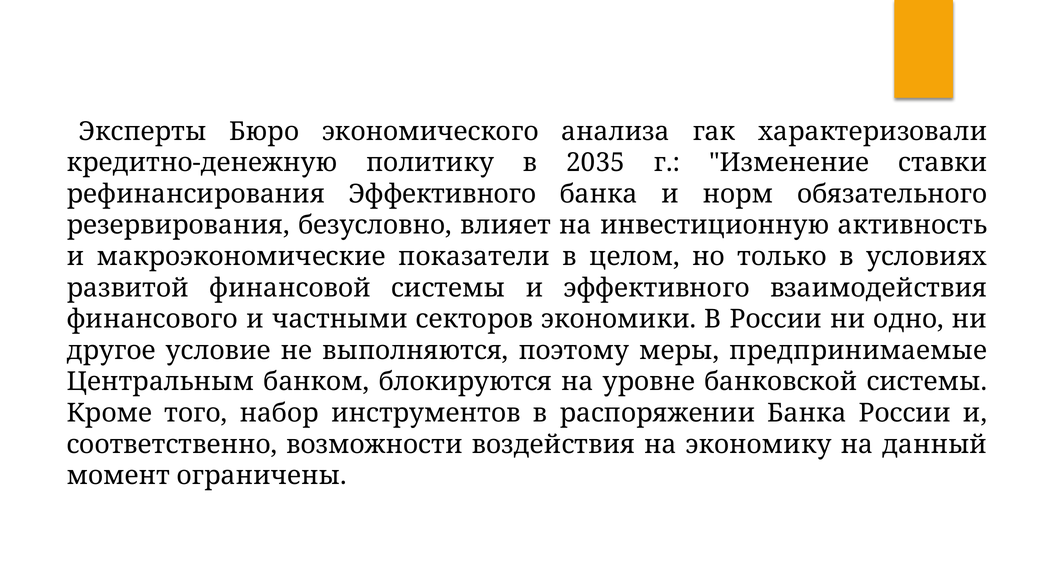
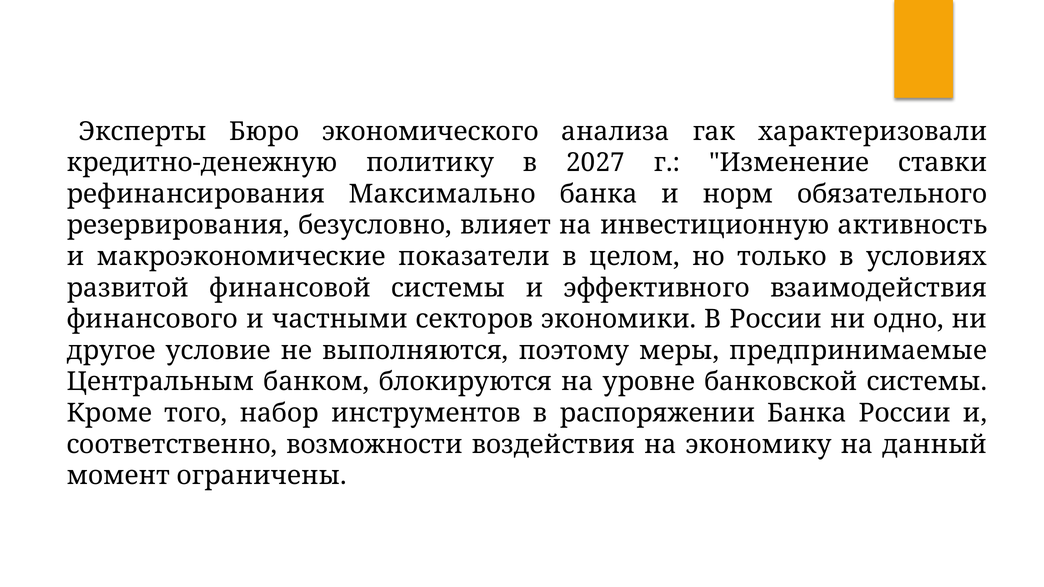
2035: 2035 -> 2027 (596, 163)
рефинансирования Эффективного: Эффективного -> Максимально (442, 194)
